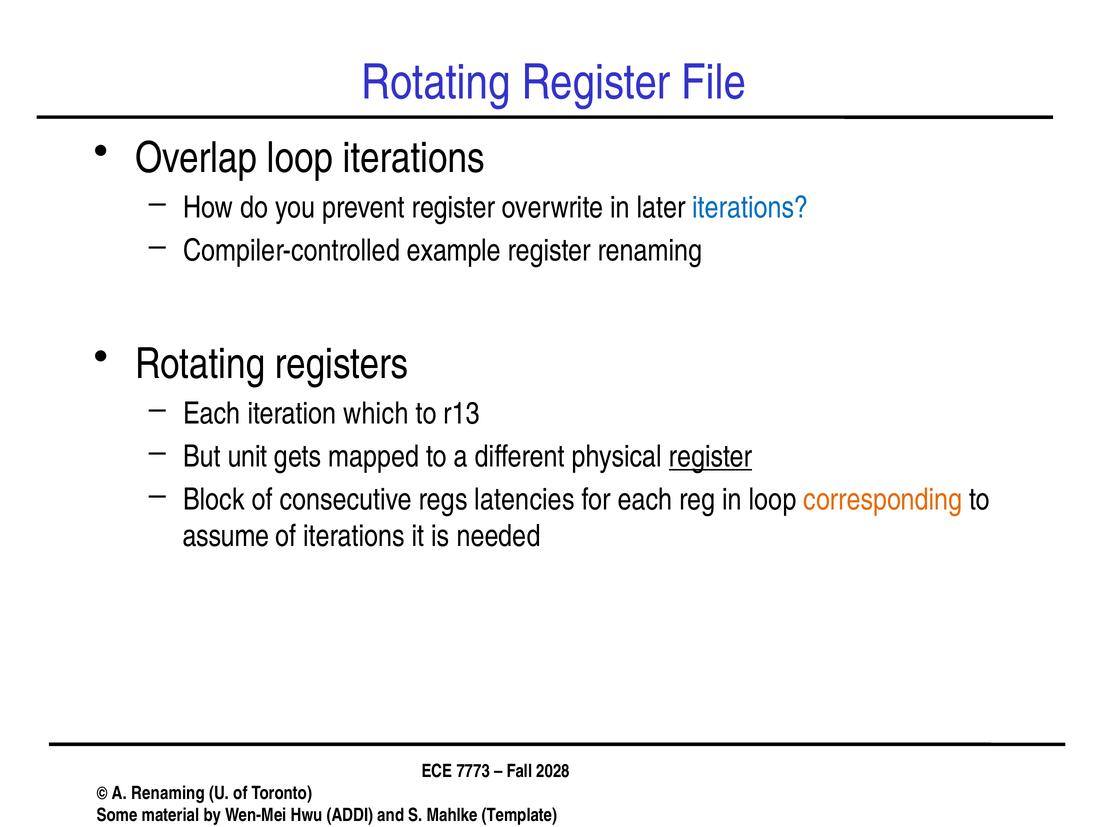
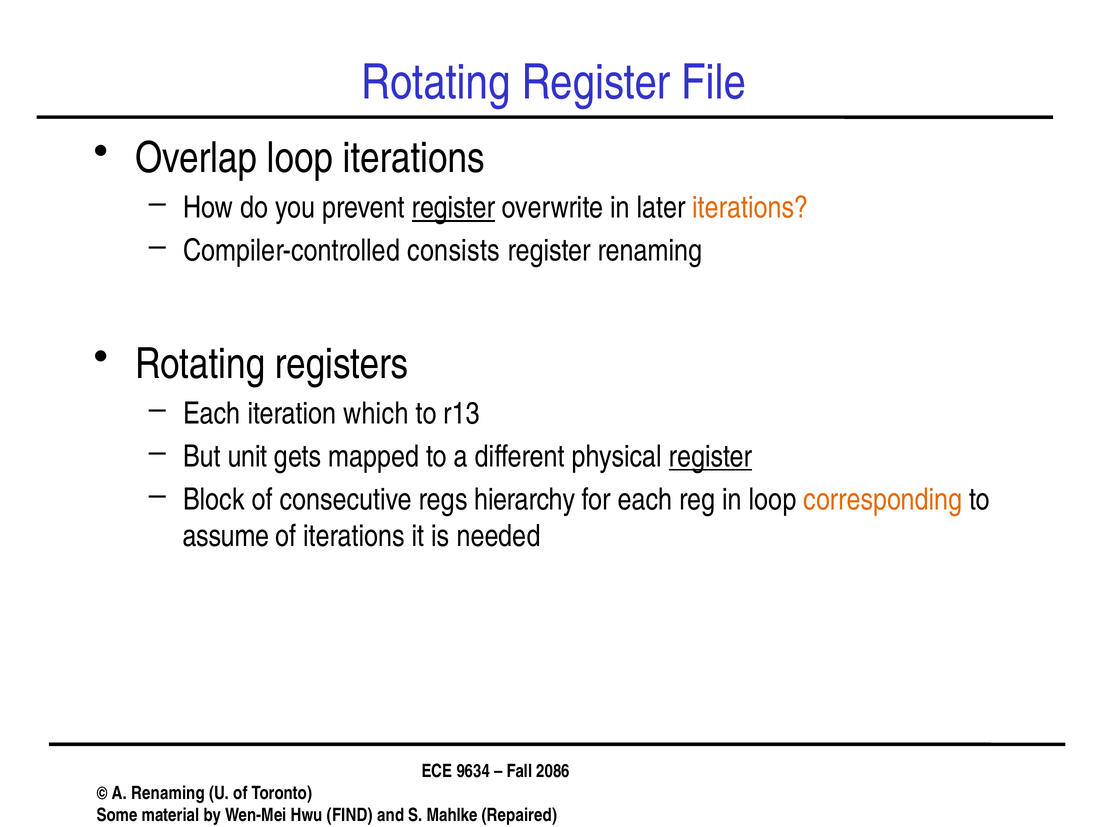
register underline: none -> present (453, 208)
iterations colour: blue -> orange (750, 208)
example: example -> consists (454, 250)
latencies: latencies -> hierarchy (525, 499)
7773: 7773 -> 9634 (473, 771)
2028: 2028 -> 2086 (553, 771)
ADDI: ADDI -> FIND (350, 815)
Template: Template -> Repaired (519, 815)
